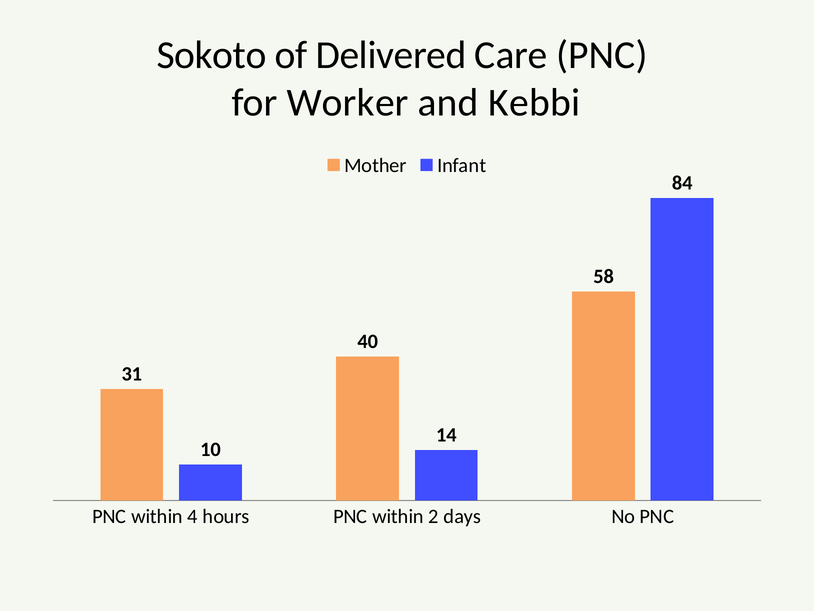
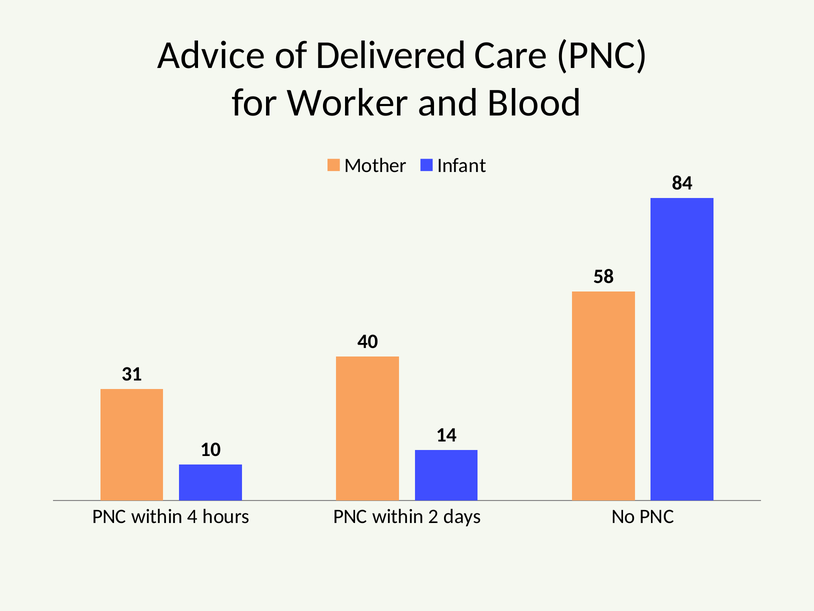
Sokoto: Sokoto -> Advice (211, 55)
Kebbi: Kebbi -> Blood (534, 103)
